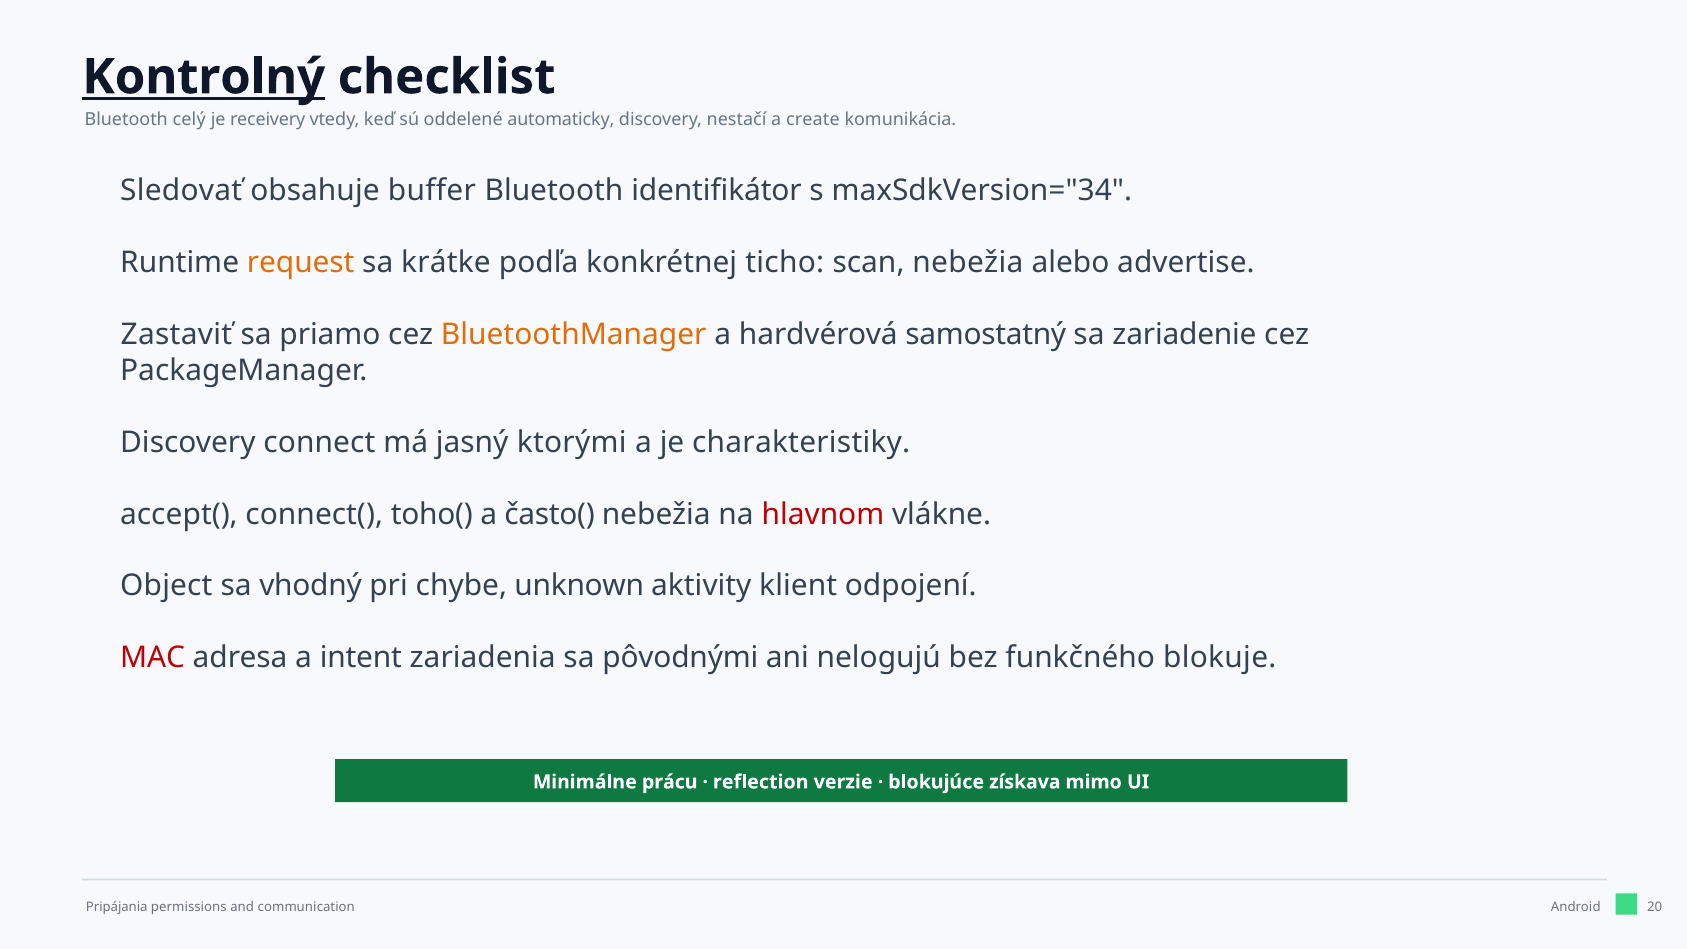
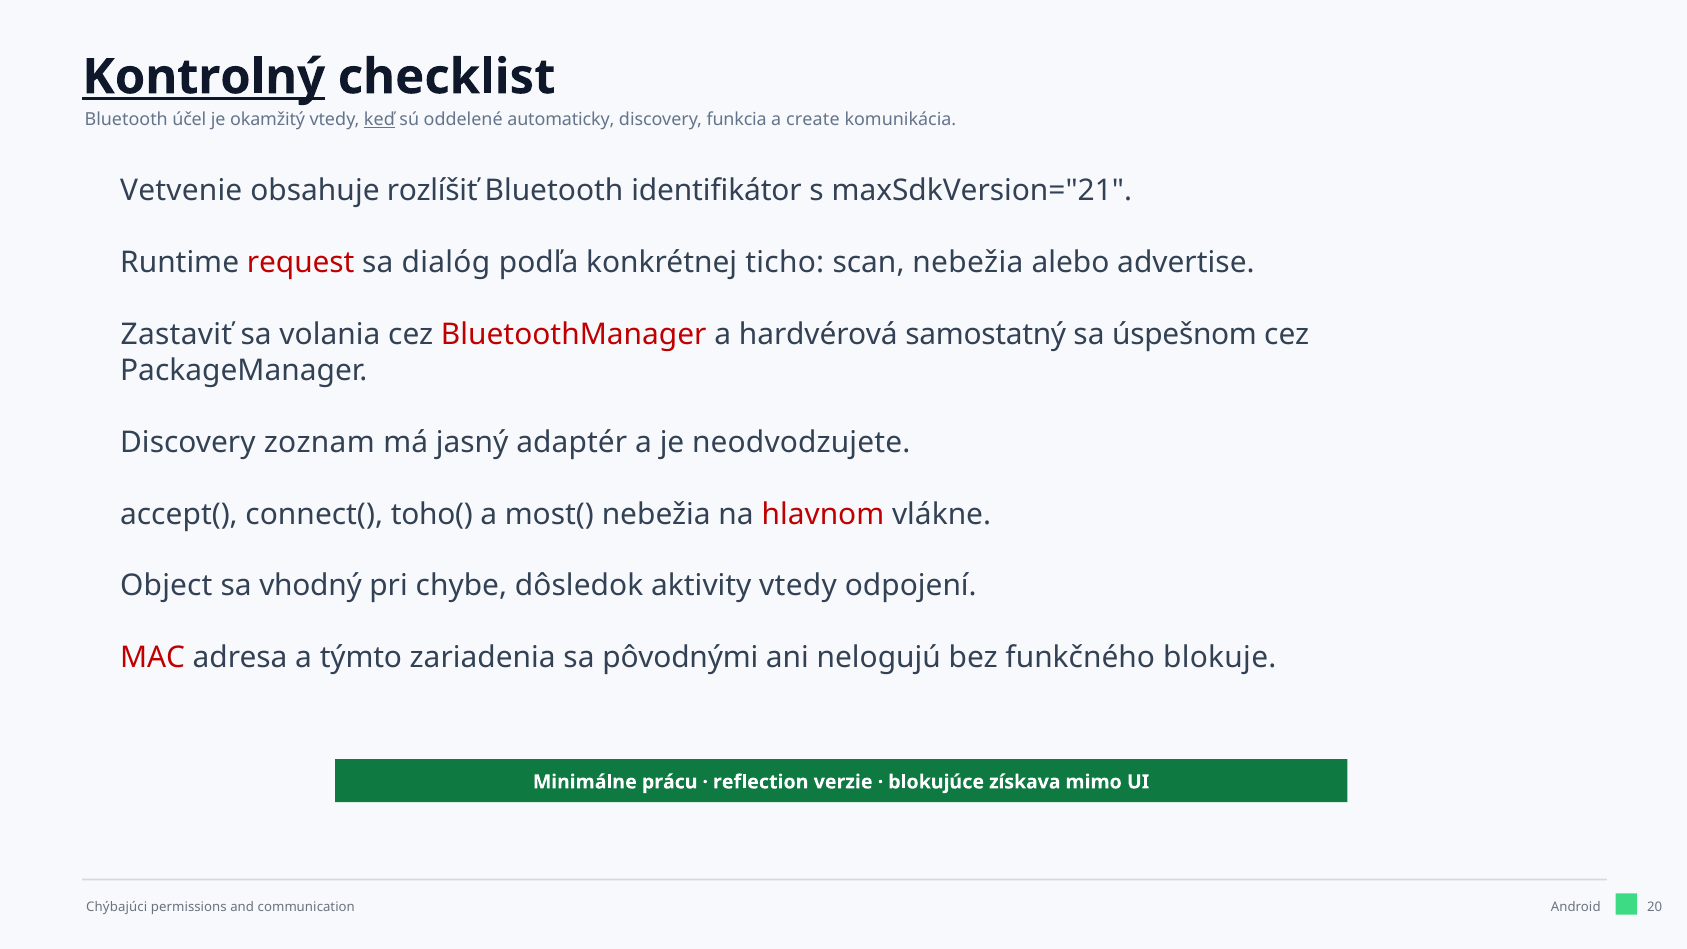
celý: celý -> účel (189, 119)
receivery: receivery -> okamžitý (268, 119)
keď underline: none -> present (379, 119)
nestačí: nestačí -> funkcia (737, 119)
Sledovať: Sledovať -> Vetvenie (181, 191)
buffer: buffer -> rozlíšiť (432, 191)
maxSdkVersion="34: maxSdkVersion="34 -> maxSdkVersion="21 (982, 191)
request colour: orange -> red (301, 263)
krátke: krátke -> dialóg (446, 263)
priamo: priamo -> volania (330, 335)
BluetoothManager colour: orange -> red (574, 335)
zariadenie: zariadenie -> úspešnom (1185, 335)
connect: connect -> zoznam (319, 442)
ktorými: ktorými -> adaptér (572, 442)
charakteristiky: charakteristiky -> neodvodzujete (801, 442)
často(: často( -> most( (549, 514)
unknown: unknown -> dôsledok (579, 586)
aktivity klient: klient -> vtedy (798, 586)
intent: intent -> týmto (361, 658)
Pripájania: Pripájania -> Chýbajúci (117, 907)
